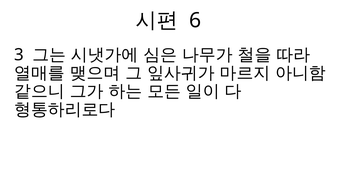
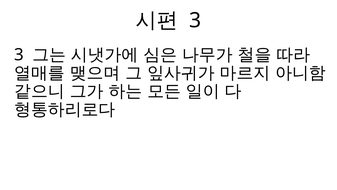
6: 6 -> 3 (195, 20)
